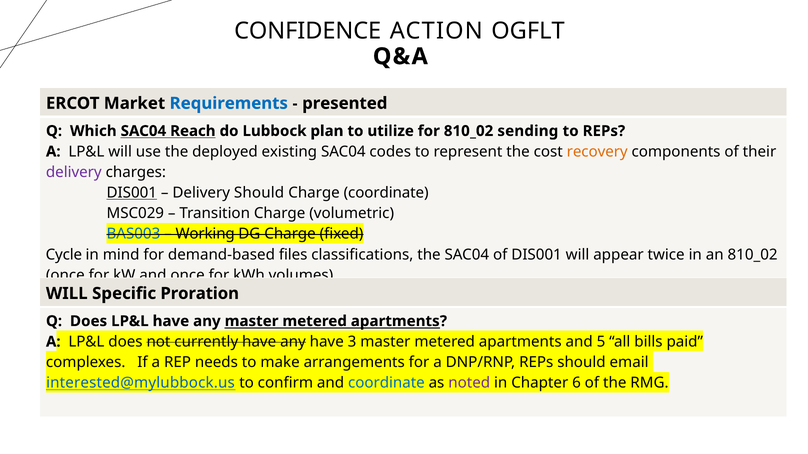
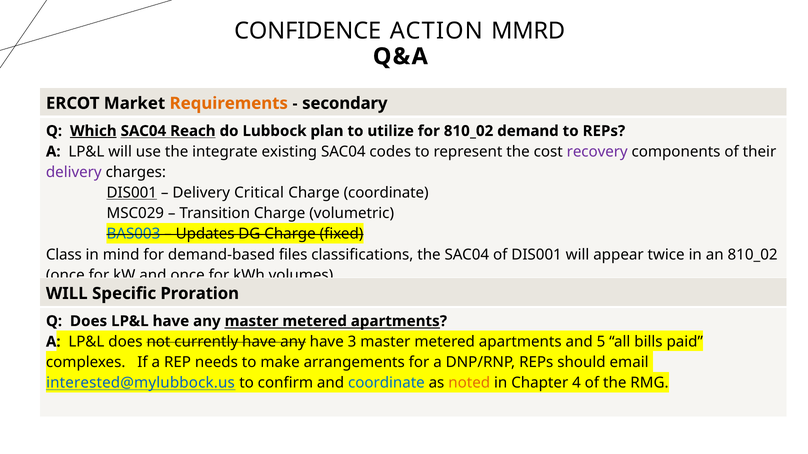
OGFLT: OGFLT -> MMRD (528, 31)
Requirements colour: blue -> orange (229, 103)
presented: presented -> secondary (345, 103)
Which underline: none -> present (93, 131)
sending: sending -> demand (528, 131)
deployed: deployed -> integrate (225, 152)
recovery colour: orange -> purple (597, 152)
Delivery Should: Should -> Critical (259, 193)
Working: Working -> Updates (205, 234)
Cycle: Cycle -> Class (64, 255)
noted colour: purple -> orange (469, 383)
6: 6 -> 4 (577, 383)
